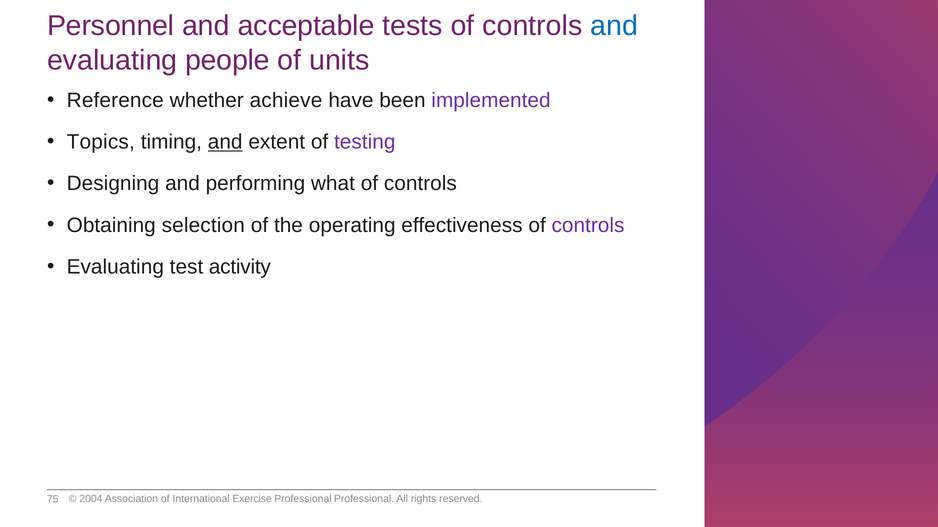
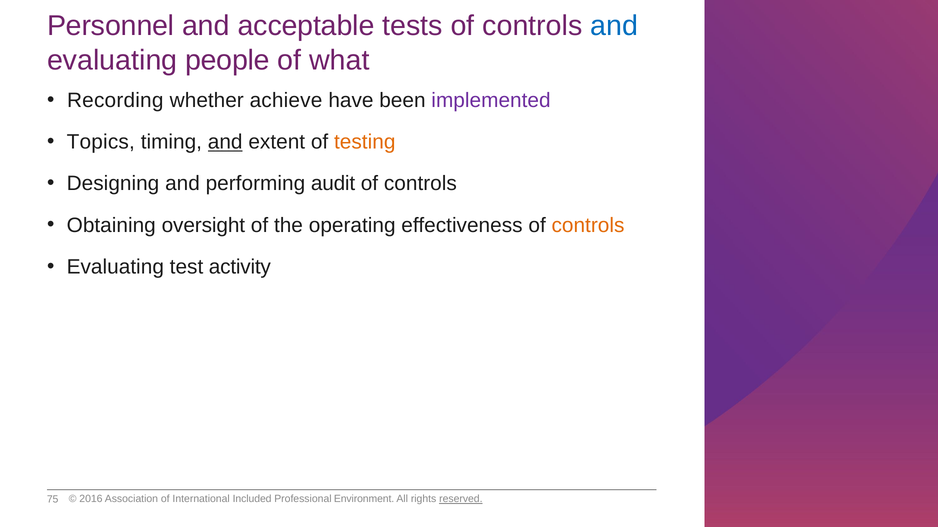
units: units -> what (339, 60)
Reference: Reference -> Recording (115, 100)
testing colour: purple -> orange (365, 142)
what: what -> audit (333, 184)
selection: selection -> oversight (203, 226)
controls colour: purple -> orange (588, 226)
2004: 2004 -> 2016 (91, 500)
Exercise: Exercise -> Included (252, 500)
Professional Professional: Professional -> Environment (364, 500)
reserved underline: none -> present (461, 500)
